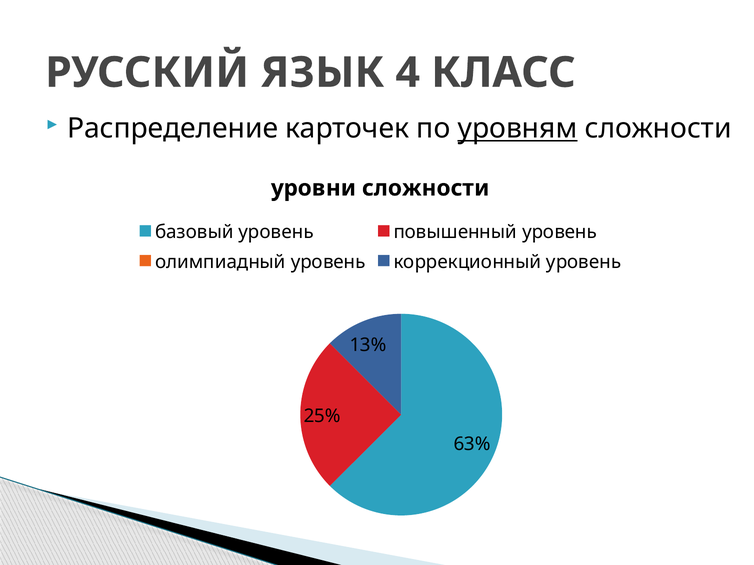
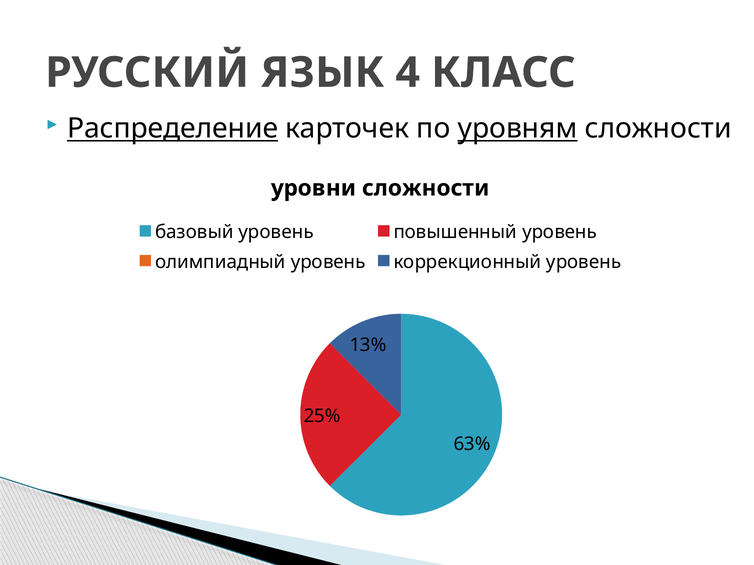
Распределение underline: none -> present (173, 129)
